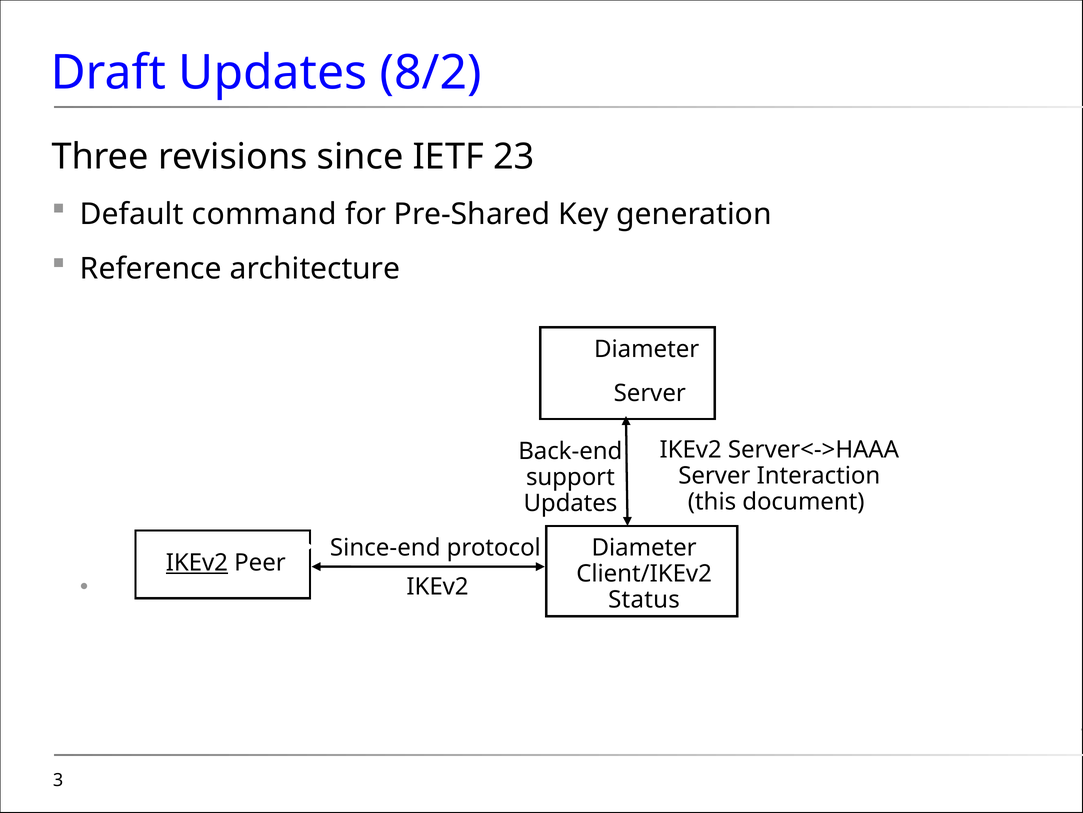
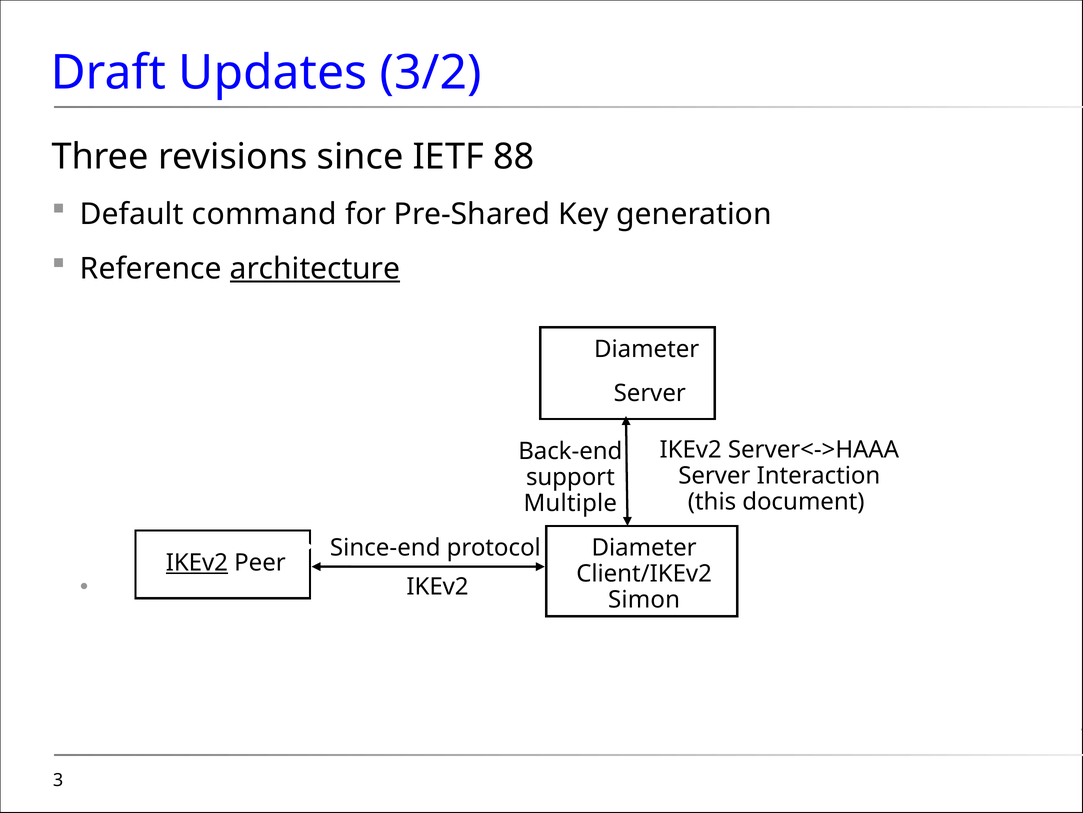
8/2: 8/2 -> 3/2 (431, 73)
23: 23 -> 88 (514, 157)
architecture underline: none -> present (315, 268)
Updates: Updates -> Multiple (570, 503)
Status: Status -> Simon (644, 599)
